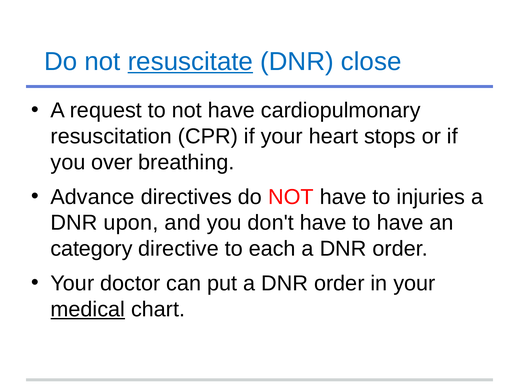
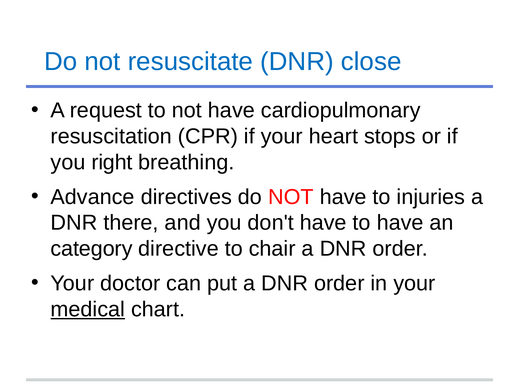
resuscitate underline: present -> none (190, 62)
over: over -> right (112, 162)
upon: upon -> there (131, 223)
each: each -> chair (272, 249)
